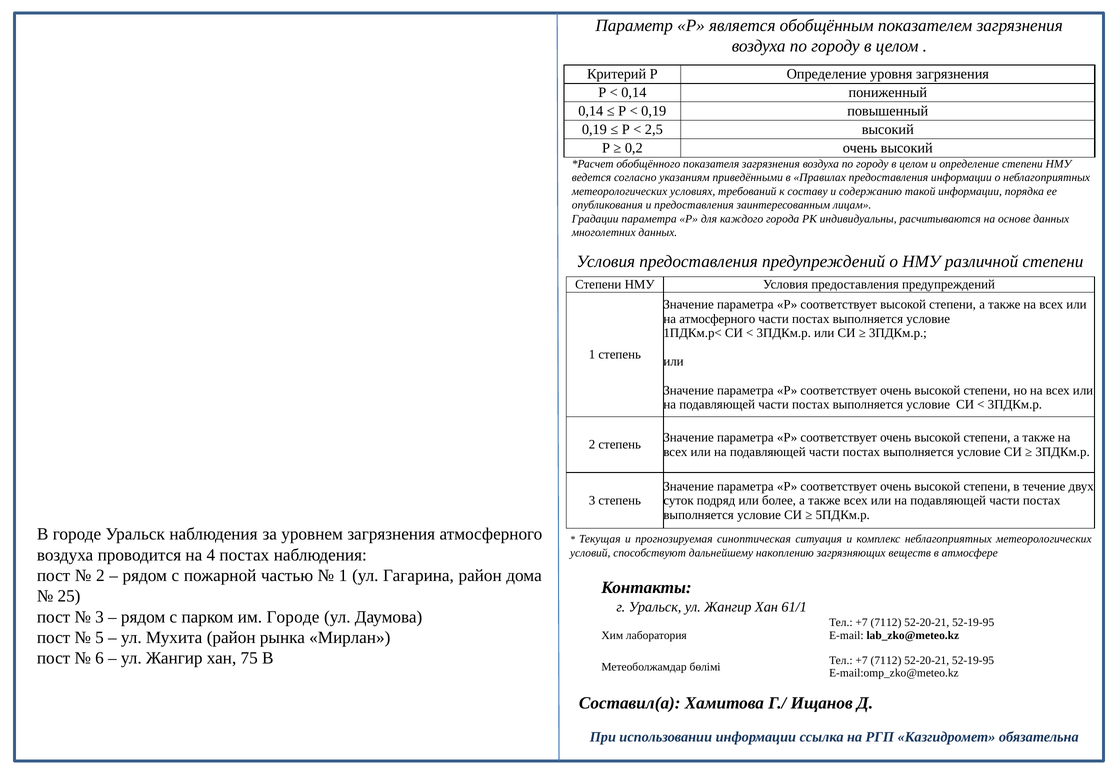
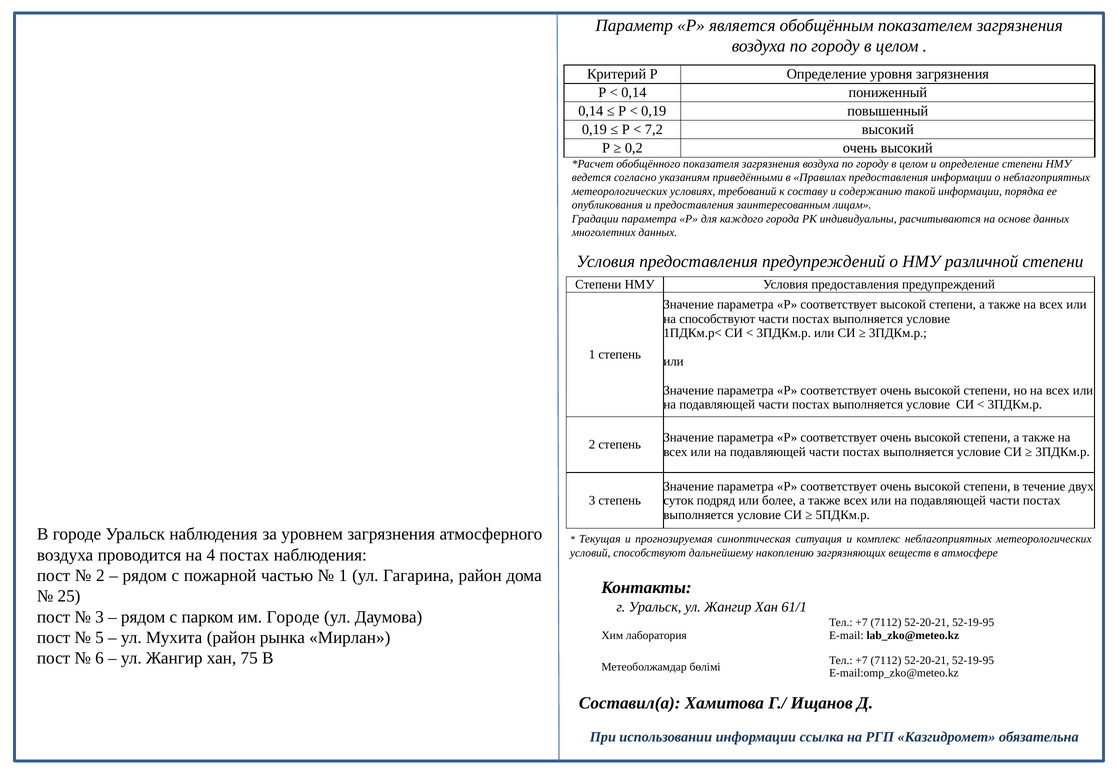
2,5: 2,5 -> 7,2 (654, 129)
на атмосферного: атмосферного -> способствуют (717, 319)
